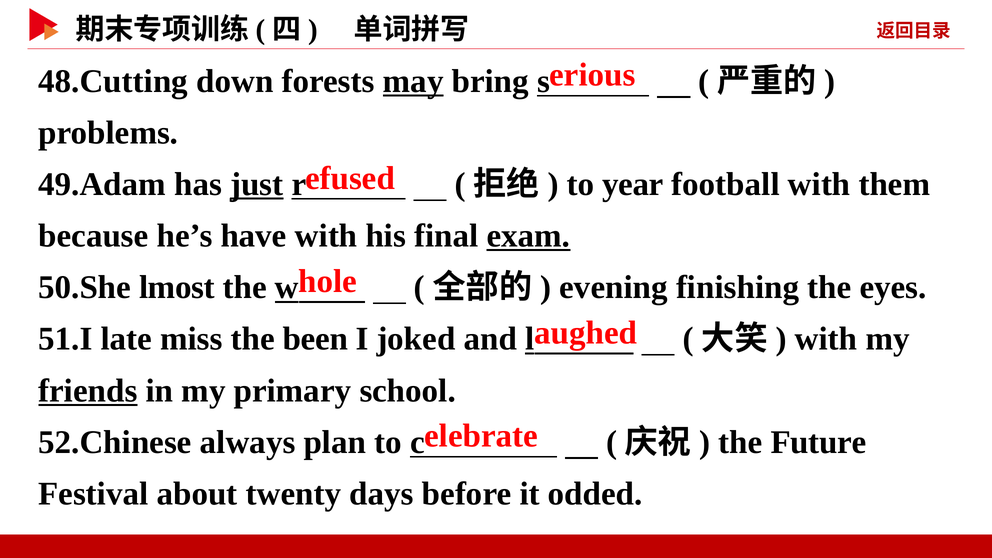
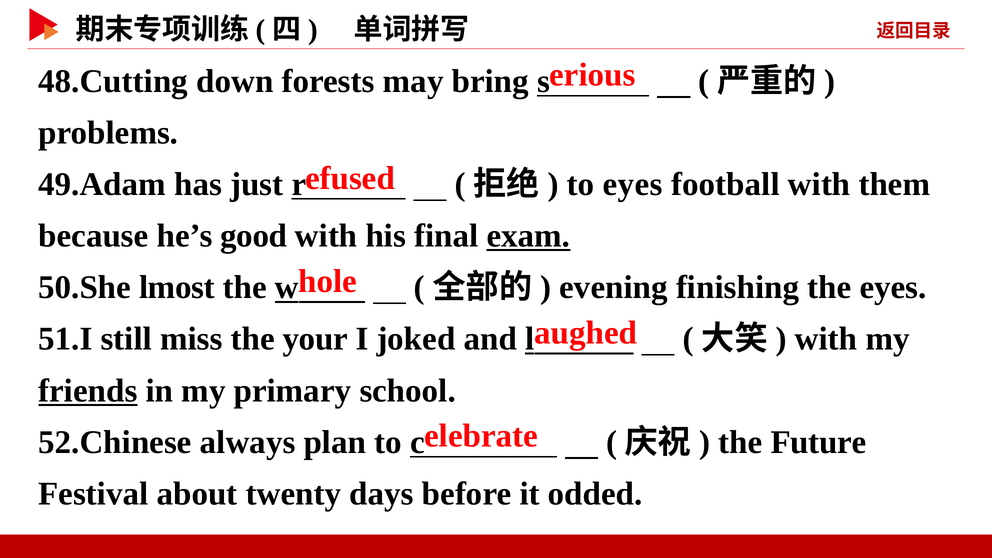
may underline: present -> none (413, 81)
just underline: present -> none (257, 184)
to year: year -> eyes (633, 184)
have: have -> good (254, 236)
late: late -> still (126, 339)
been: been -> your (315, 339)
